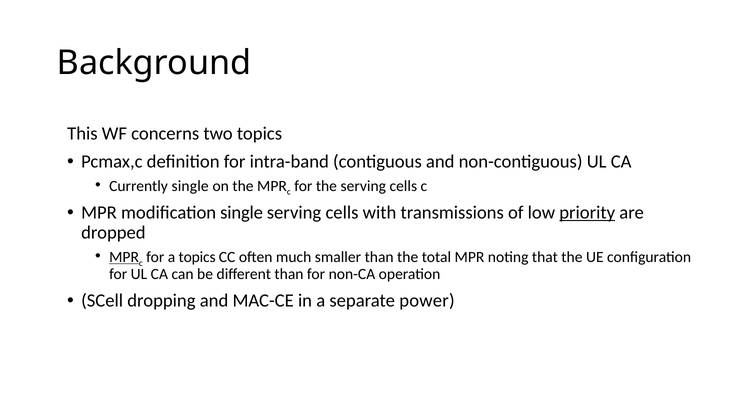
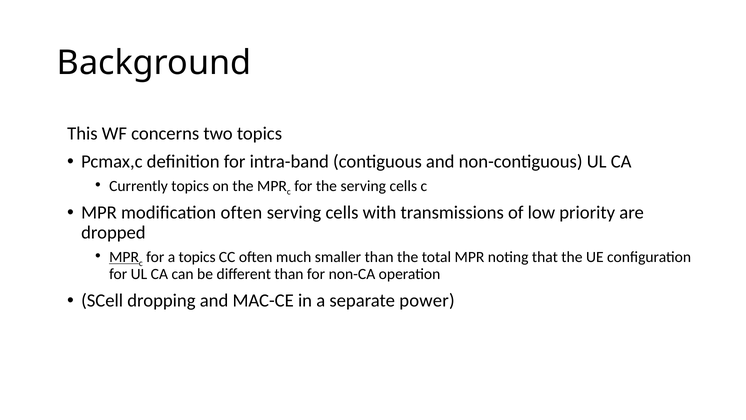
Currently single: single -> topics (190, 186)
modification single: single -> often (241, 212)
priority underline: present -> none (587, 212)
